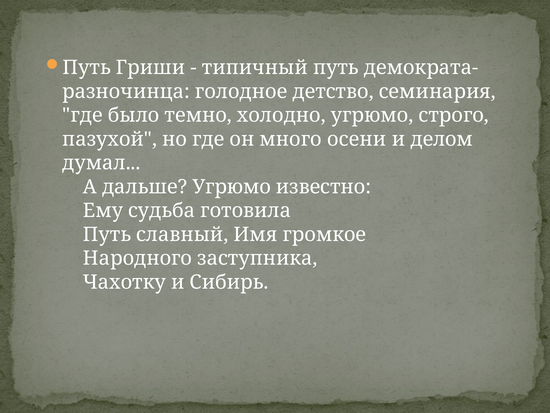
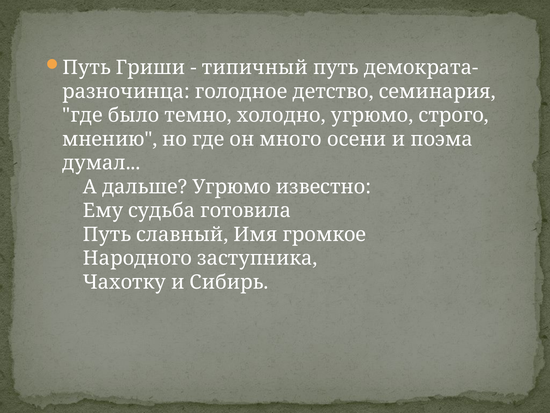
пазухой: пазухой -> мнению (110, 139)
делом: делом -> поэма (442, 139)
